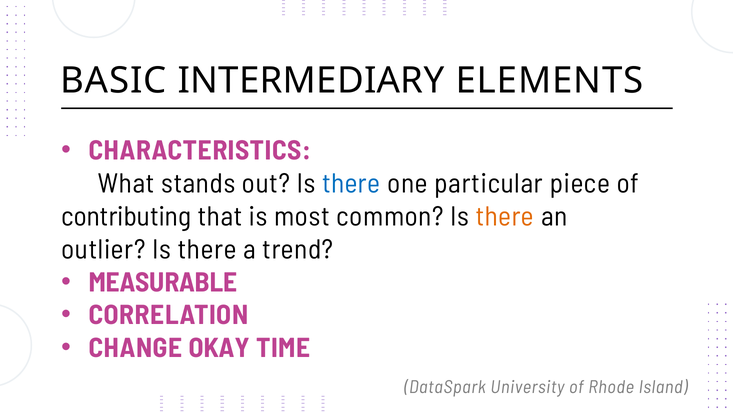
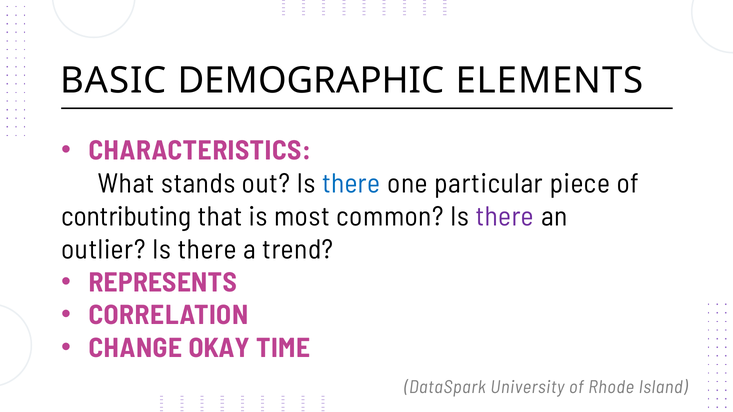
INTERMEDIARY: INTERMEDIARY -> DEMOGRAPHIC (311, 81)
there colour: orange -> purple (505, 217)
MEASURABLE: MEASURABLE -> REPRESENTS (163, 283)
